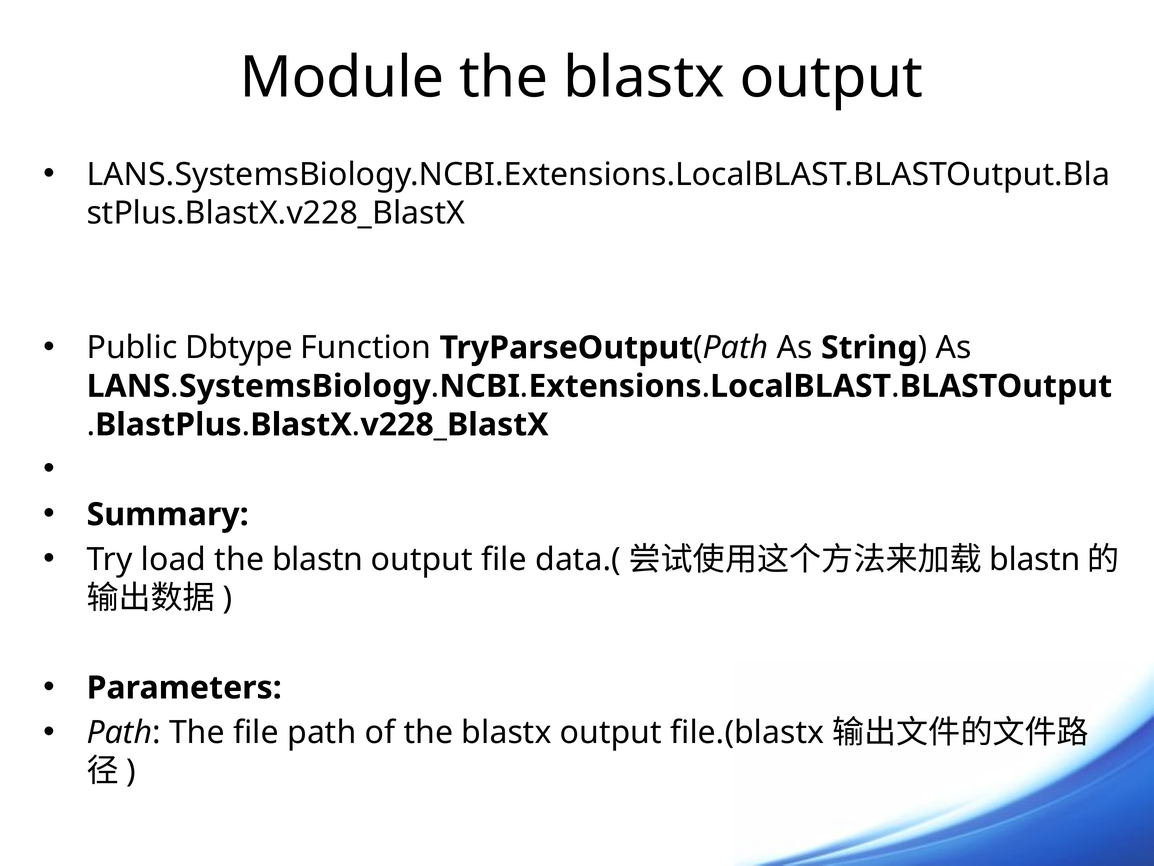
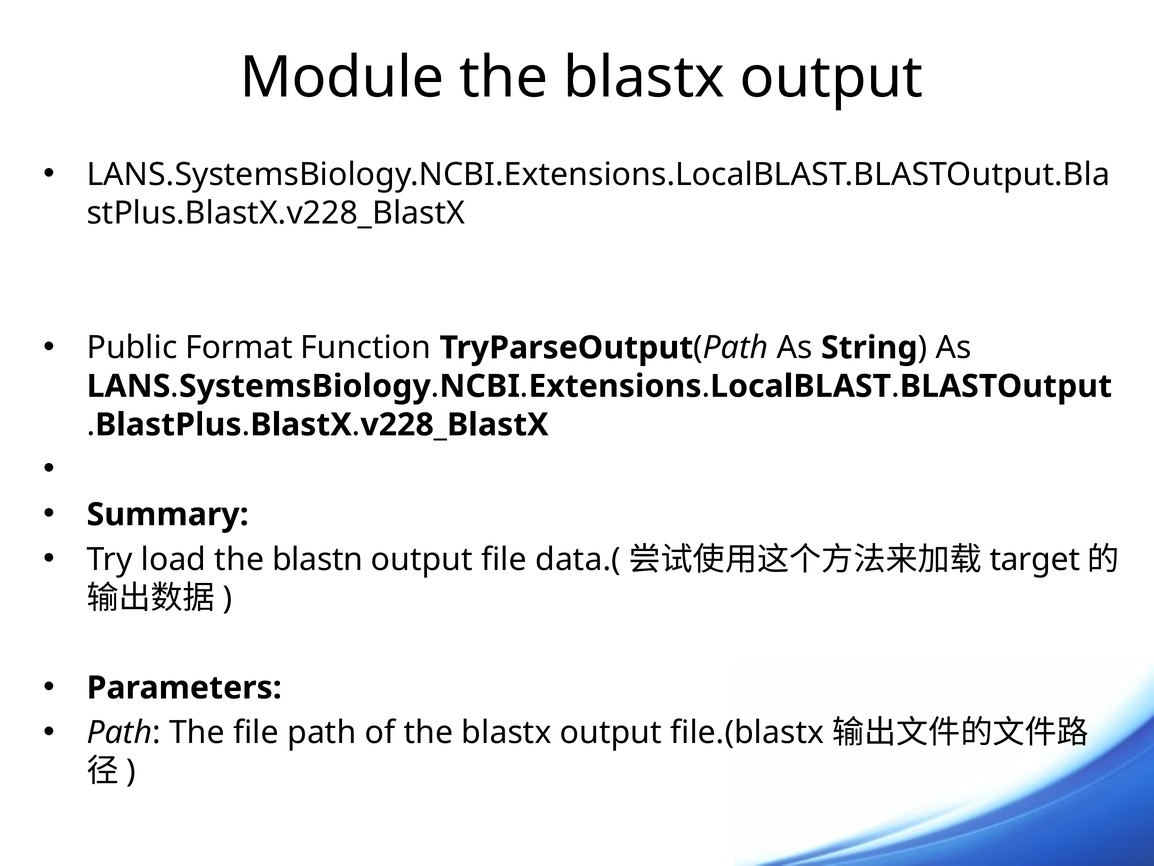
Dbtype: Dbtype -> Format (239, 348)
blastn: blastn -> target (1035, 559)
